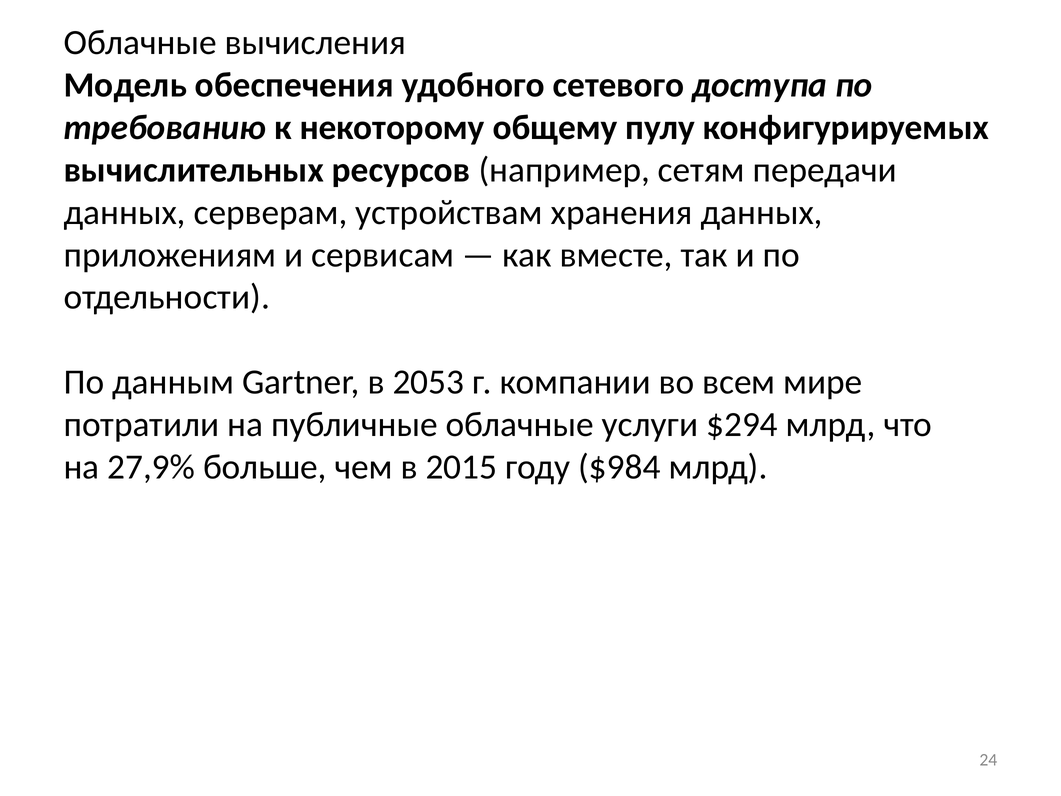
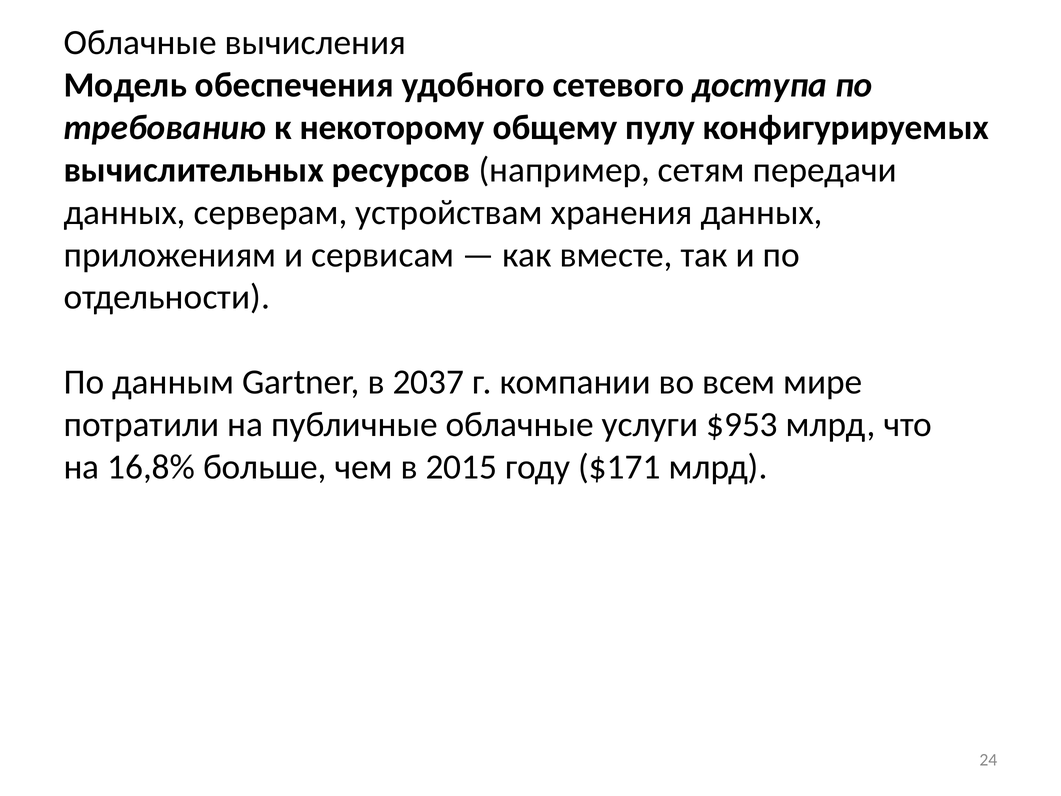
2053: 2053 -> 2037 (428, 382)
$294: $294 -> $953 (742, 425)
27,9%: 27,9% -> 16,8% (151, 467)
$984: $984 -> $171 (619, 467)
